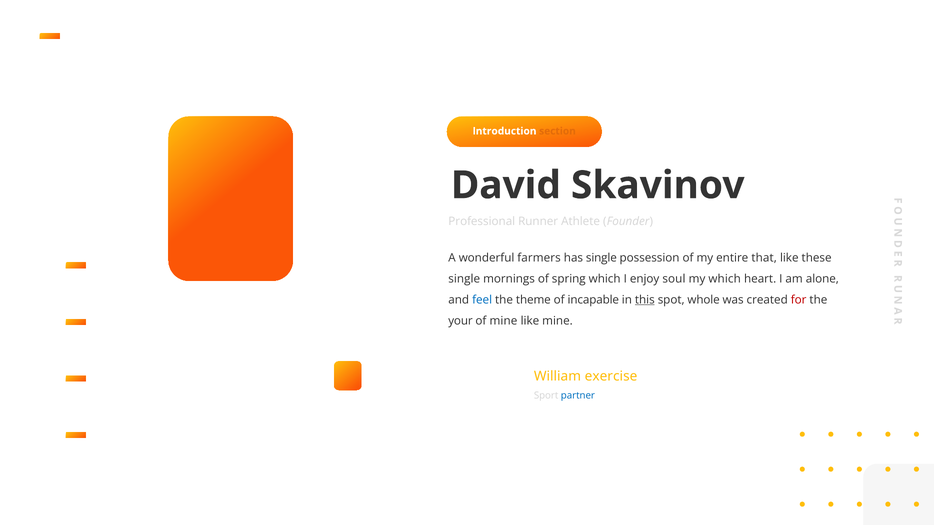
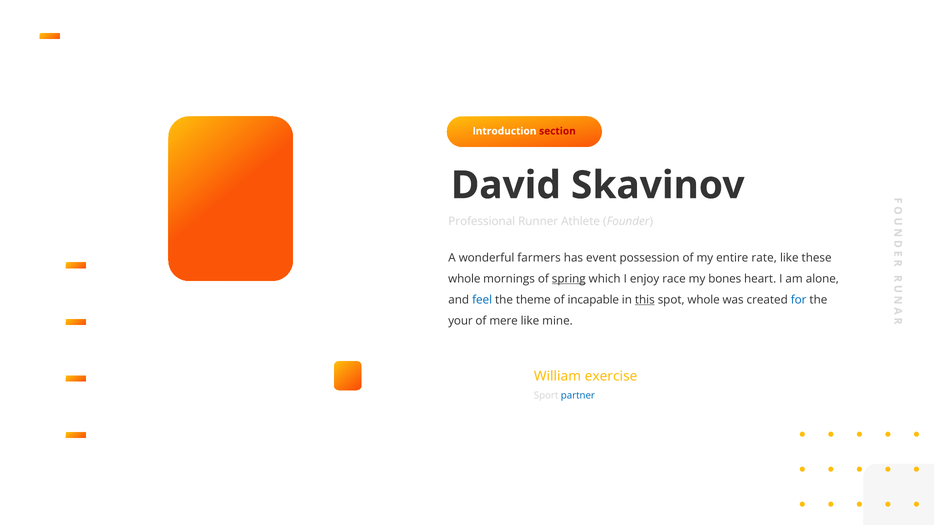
section colour: orange -> red (557, 131)
has single: single -> event (601, 258)
that: that -> rate (764, 258)
single: single -> whole (464, 279)
spring underline: none -> present (569, 279)
soul: soul -> race (674, 279)
my which: which -> bones (725, 279)
for colour: red -> blue (799, 300)
of mine: mine -> mere (504, 321)
